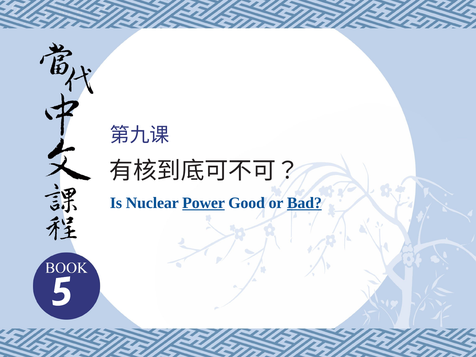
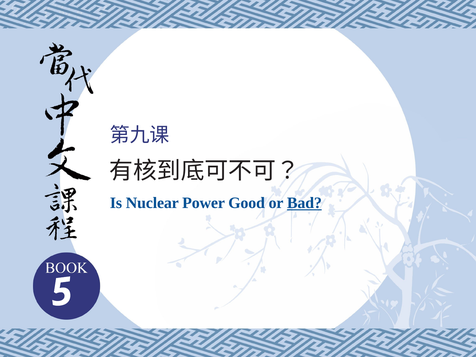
Power underline: present -> none (204, 203)
